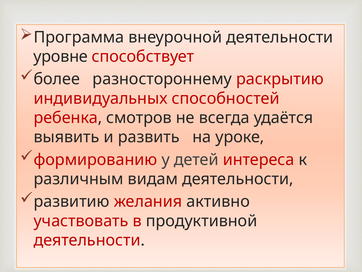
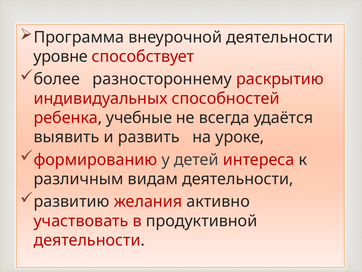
смотров: смотров -> учебные (139, 118)
